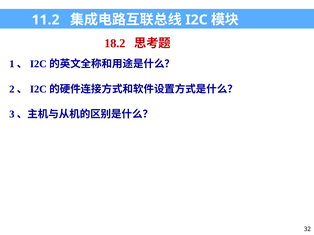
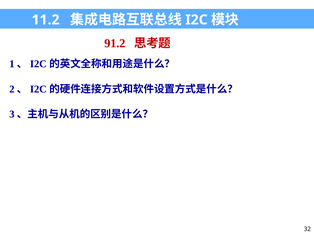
18.2: 18.2 -> 91.2 (115, 43)
